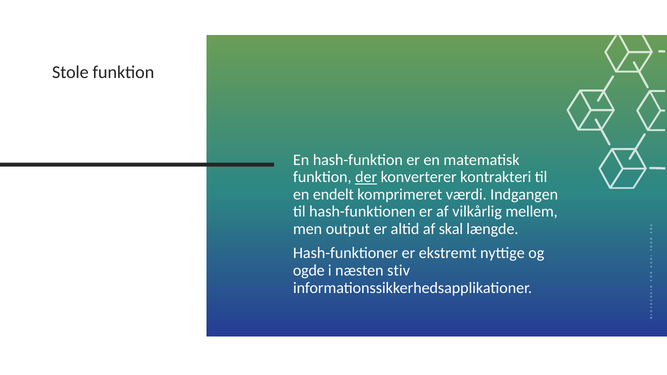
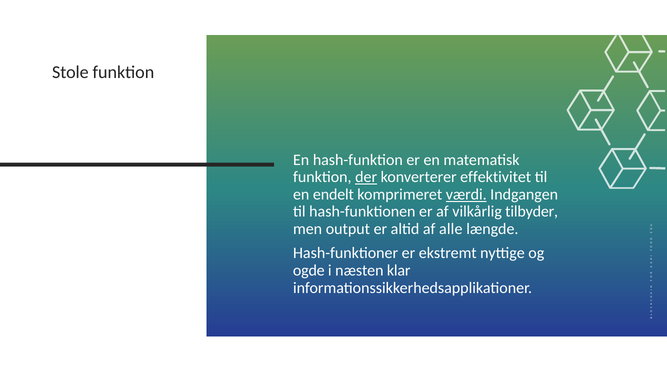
kontrakteri: kontrakteri -> effektivitet (496, 177)
værdi underline: none -> present (466, 195)
mellem: mellem -> tilbyder (532, 212)
skal: skal -> alle (451, 229)
stiv: stiv -> klar (399, 271)
